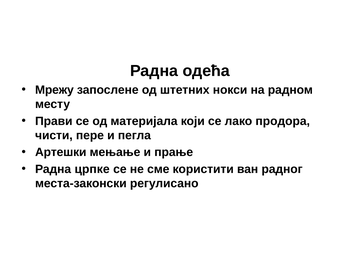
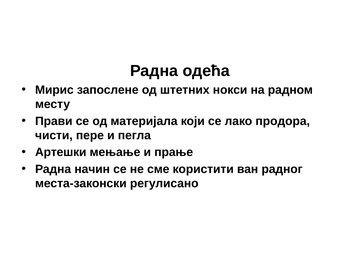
Мрежу: Мрежу -> Мирис (54, 90)
црпке: црпке -> начин (92, 169)
